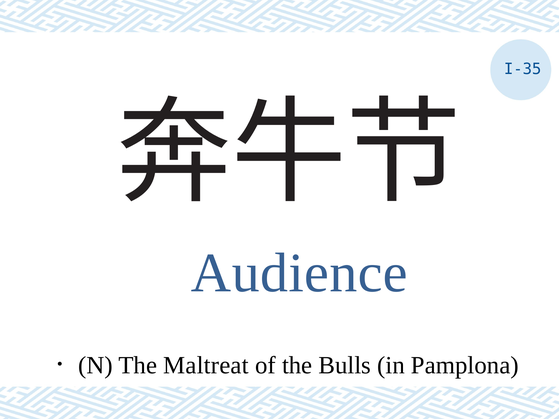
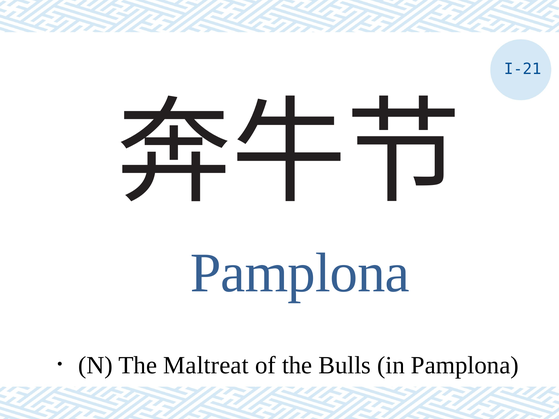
I-35: I-35 -> I-21 (523, 69)
Audience: Audience -> Pamplona (300, 273)
